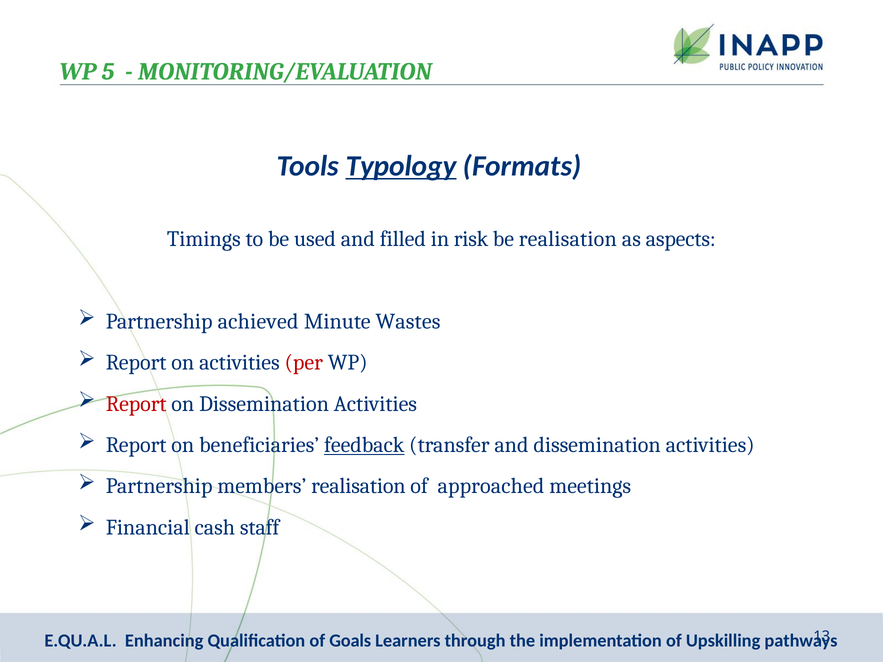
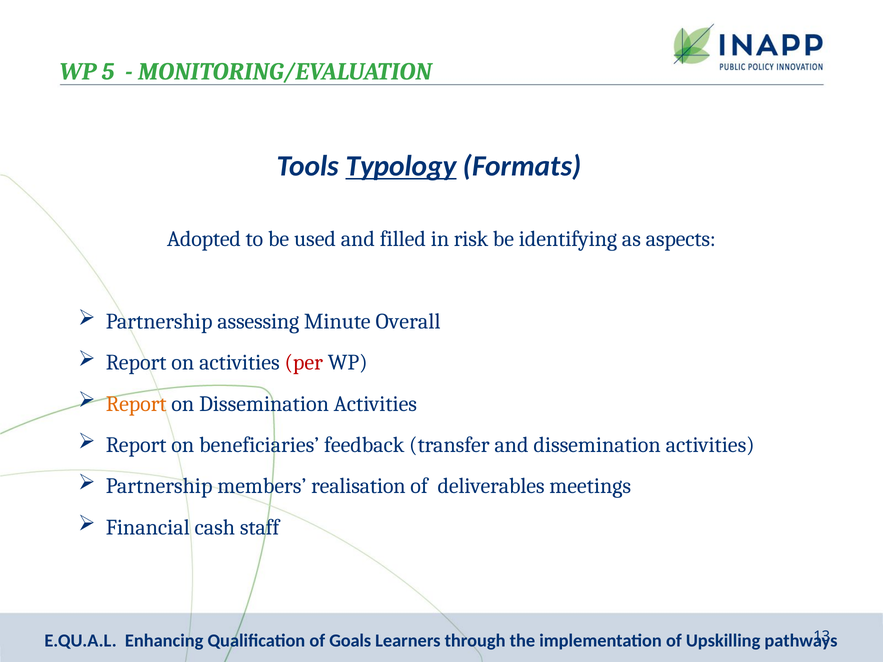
Timings: Timings -> Adopted (204, 239)
be realisation: realisation -> identifying (568, 239)
achieved: achieved -> assessing (258, 322)
Wastes: Wastes -> Overall (408, 322)
Report colour: red -> orange (136, 404)
feedback underline: present -> none (364, 445)
approached: approached -> deliverables (491, 486)
